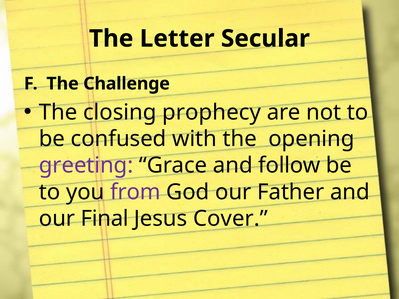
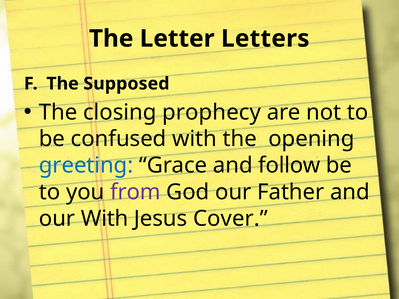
Secular: Secular -> Letters (265, 39)
Challenge: Challenge -> Supposed (126, 84)
greeting colour: purple -> blue (86, 166)
our Final: Final -> With (105, 219)
